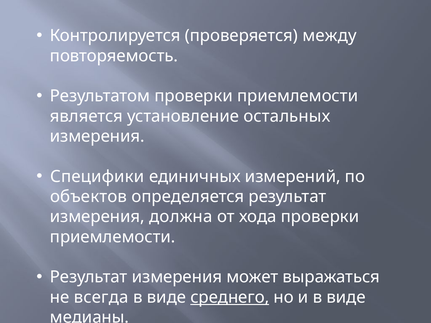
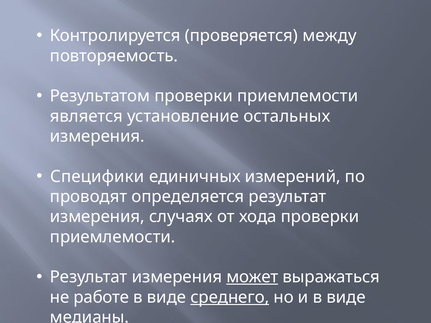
объектов: объектов -> проводят (89, 197)
должна: должна -> случаях (181, 217)
может underline: none -> present (252, 277)
всегда: всегда -> работе (101, 297)
